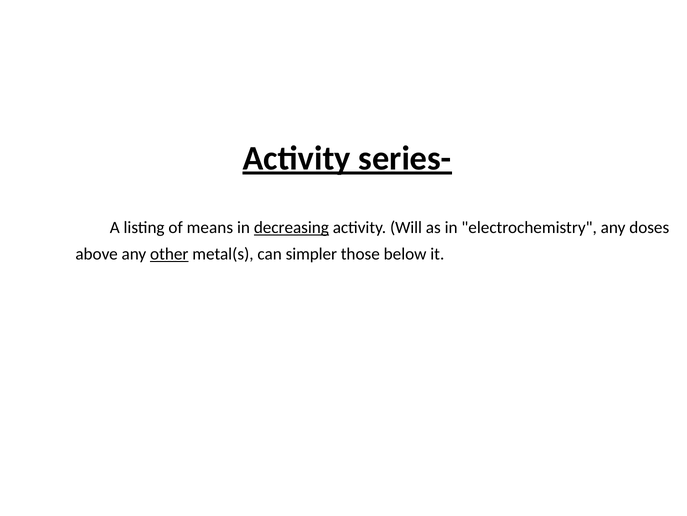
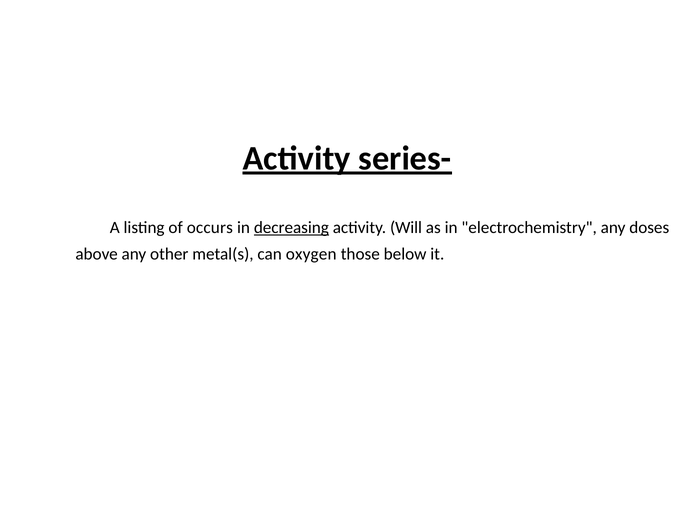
means: means -> occurs (210, 227)
other underline: present -> none (169, 254)
simpler: simpler -> oxygen (311, 254)
